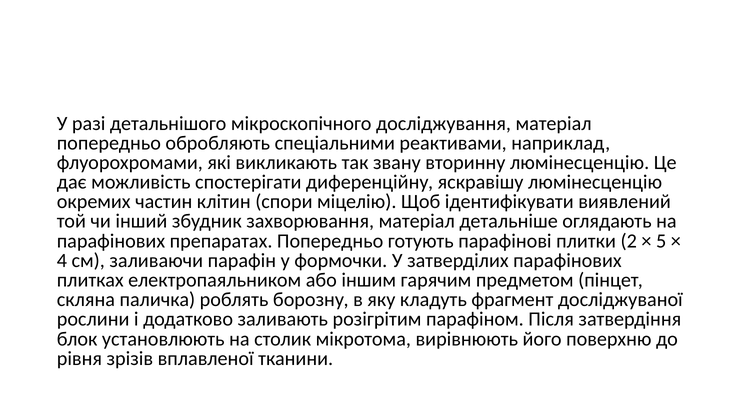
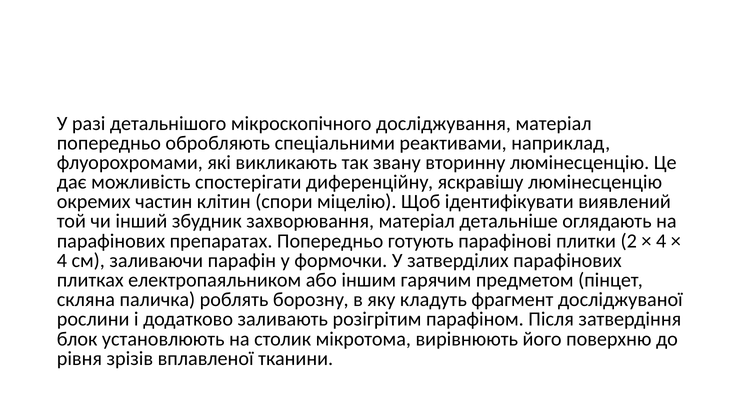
5: 5 -> 4 (661, 241)
